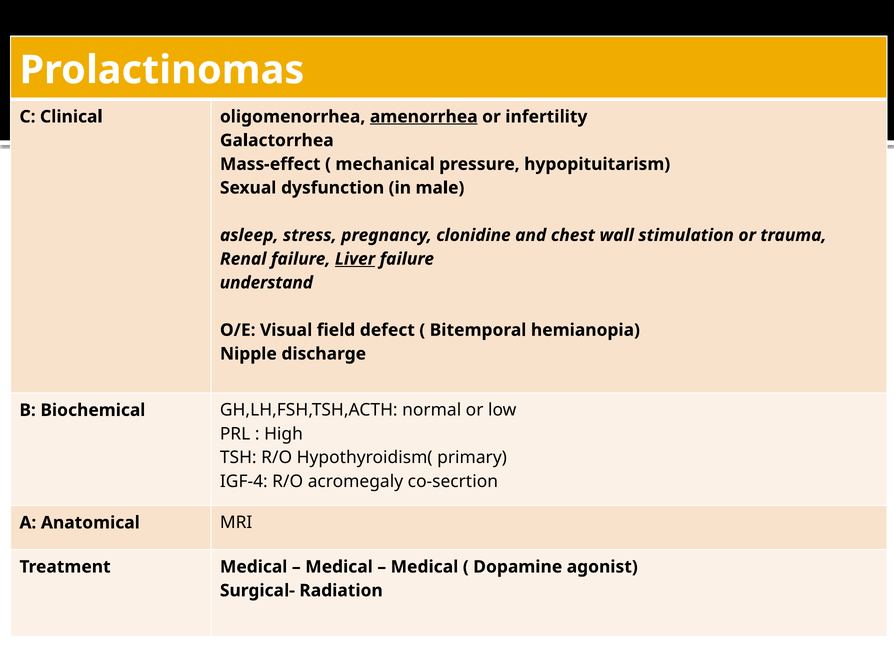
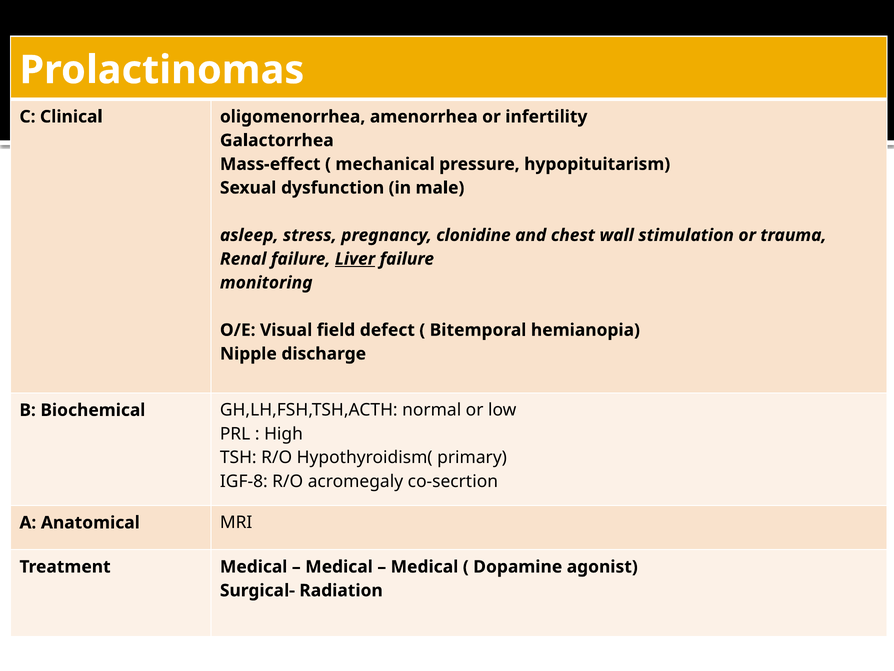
amenorrhea underline: present -> none (424, 117)
understand: understand -> monitoring (266, 282)
IGF-4: IGF-4 -> IGF-8 (244, 481)
